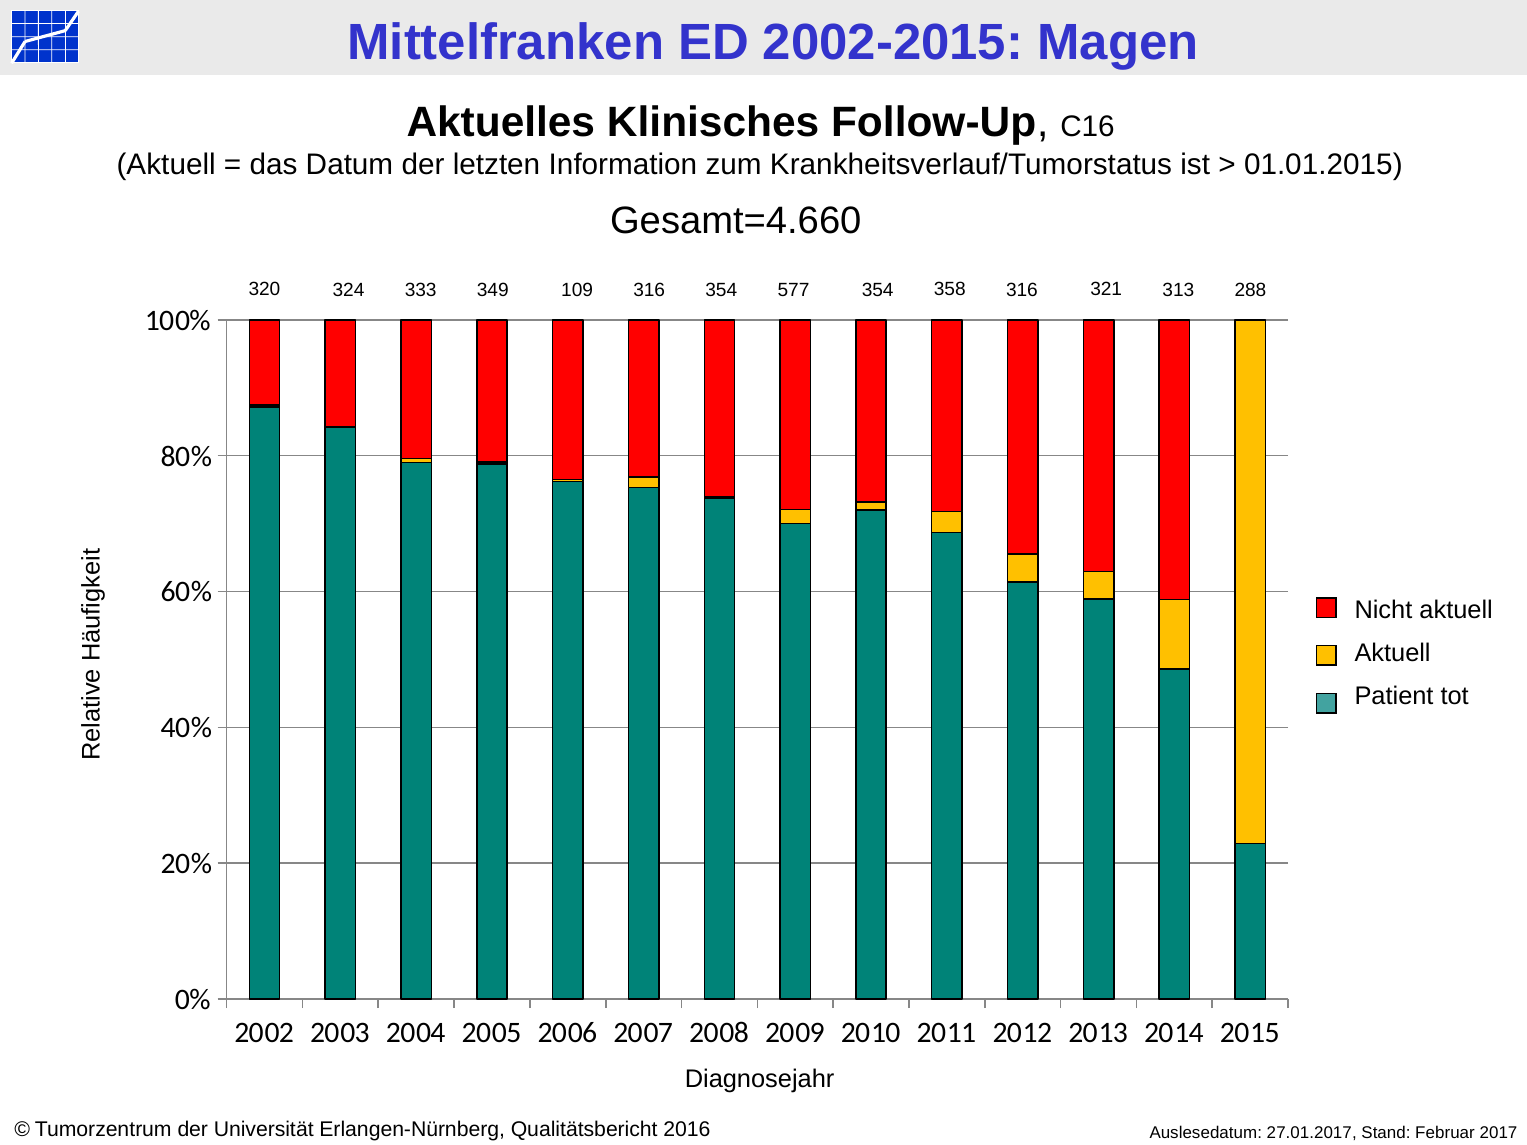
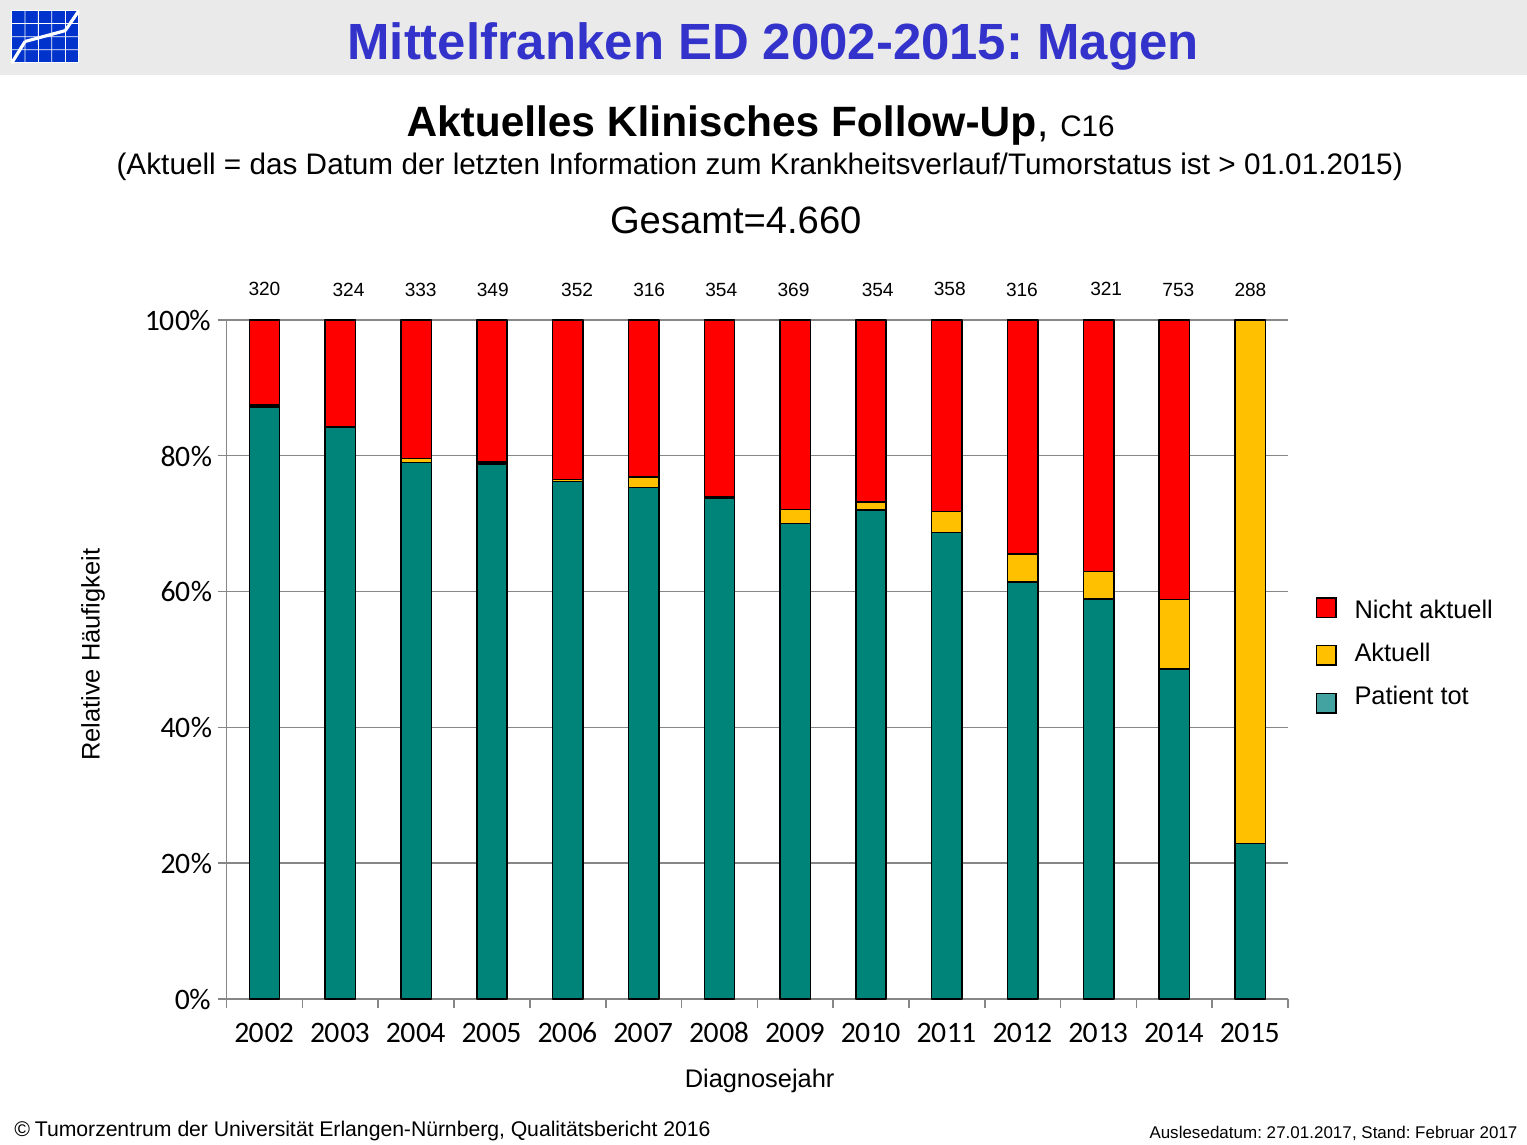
109: 109 -> 352 (577, 290)
577: 577 -> 369 (794, 290)
313: 313 -> 753 (1178, 290)
